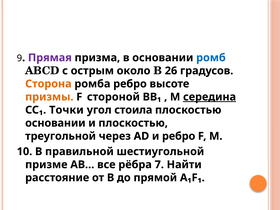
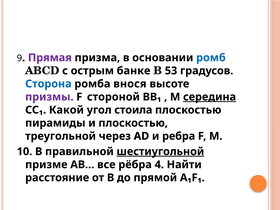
около: около -> банке (134, 71)
26: 26 -> 53 (171, 71)
Сторона colour: orange -> blue (48, 84)
ромба ребро: ребро -> внося (130, 84)
призмы colour: orange -> purple (49, 97)
Точки: Точки -> Какой (66, 110)
основании: основании -> пирамиды (55, 123)
и ребро: ребро -> ребра (179, 136)
шестиугольной underline: none -> present (160, 152)
7: 7 -> 4 (159, 165)
